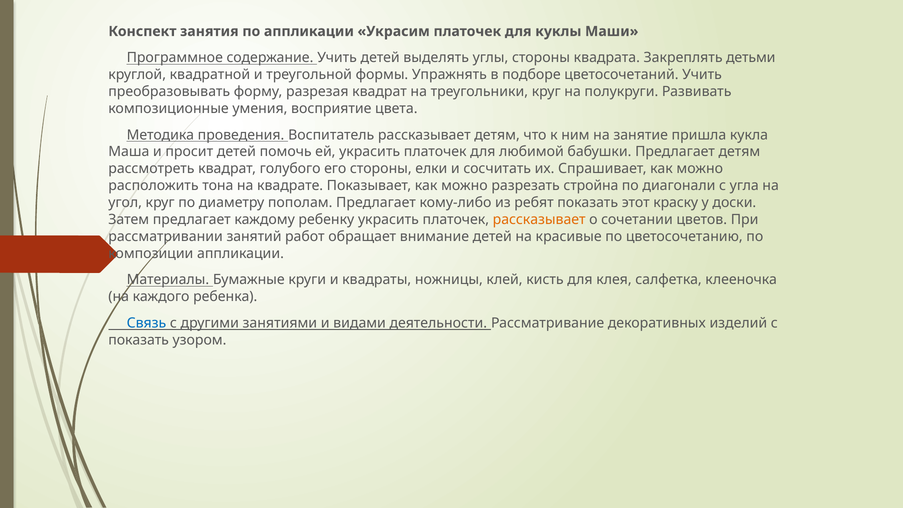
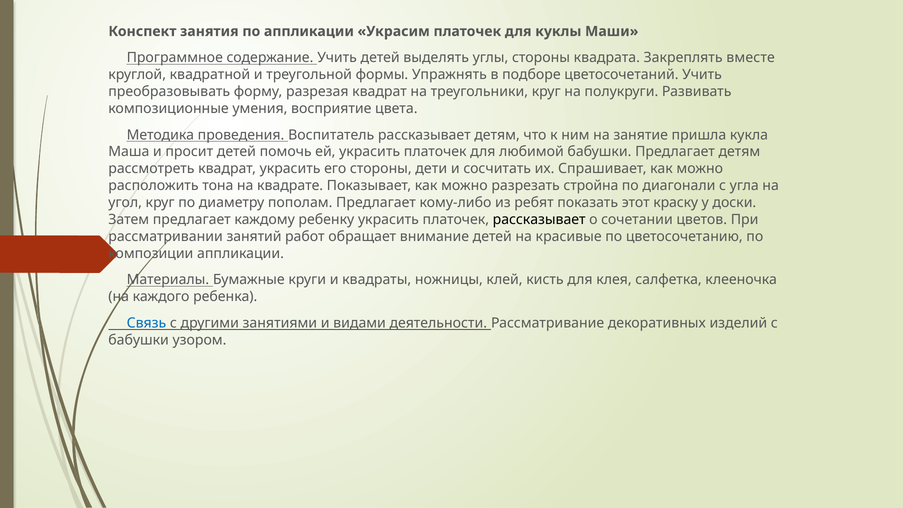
детьми: детьми -> вместе (751, 58)
квадрат голубого: голубого -> украсить (290, 169)
елки: елки -> дети (431, 169)
рассказывает colour: orange -> black (539, 220)
показать: показать -> бабушки (139, 340)
